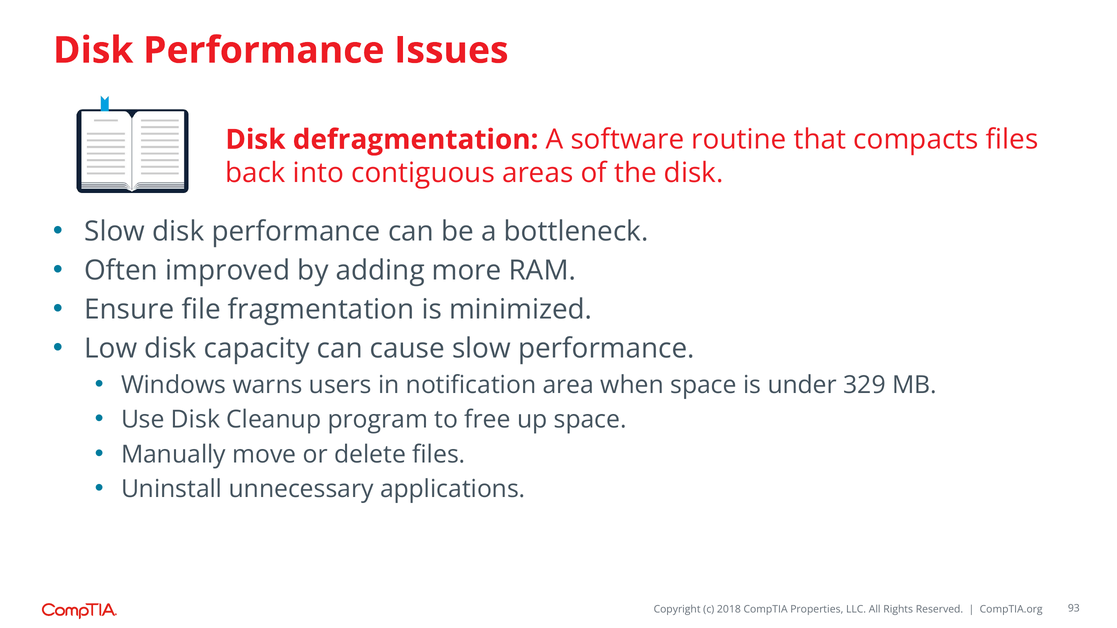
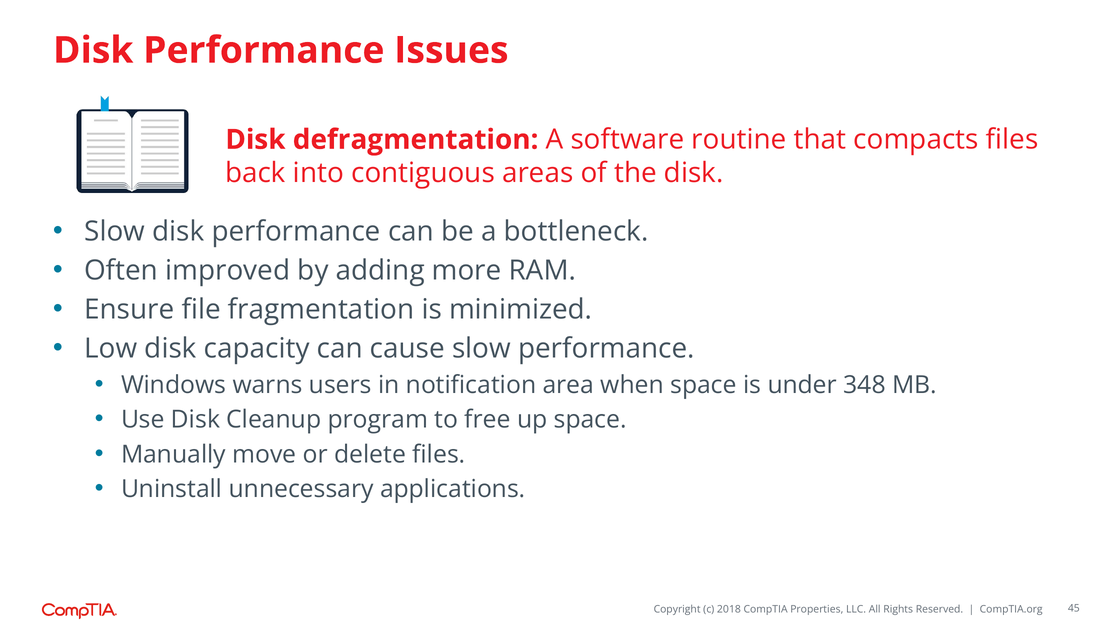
329: 329 -> 348 (865, 385)
93: 93 -> 45 (1074, 609)
